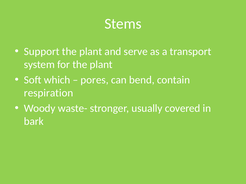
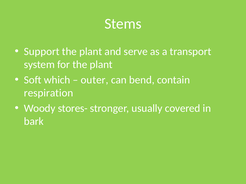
pores: pores -> outer (95, 80)
waste-: waste- -> stores- (73, 109)
